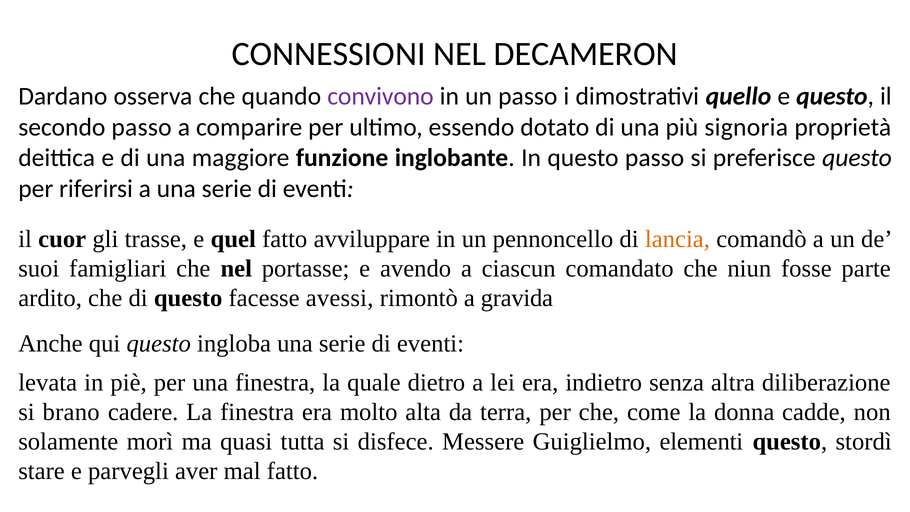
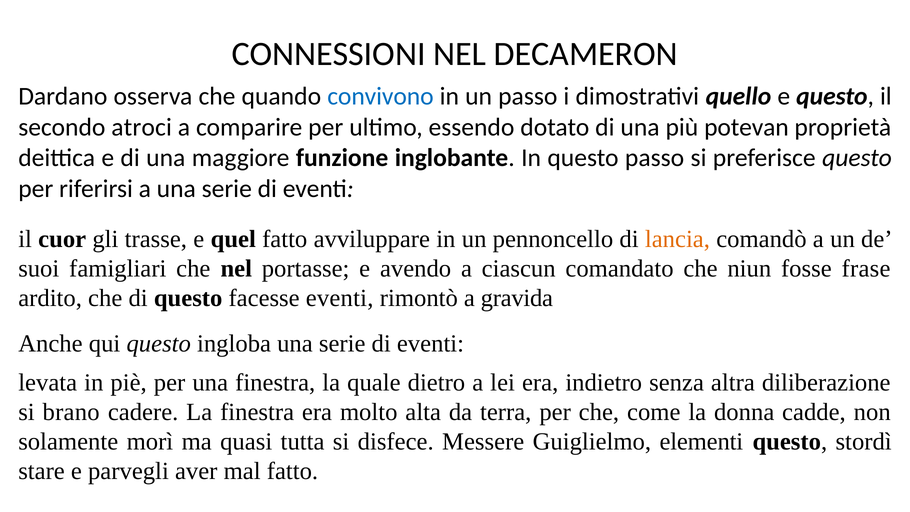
convivono colour: purple -> blue (380, 96)
secondo passo: passo -> atroci (142, 127)
signoria: signoria -> potevan (746, 127)
parte: parte -> frase (866, 269)
facesse avessi: avessi -> eventi (340, 298)
